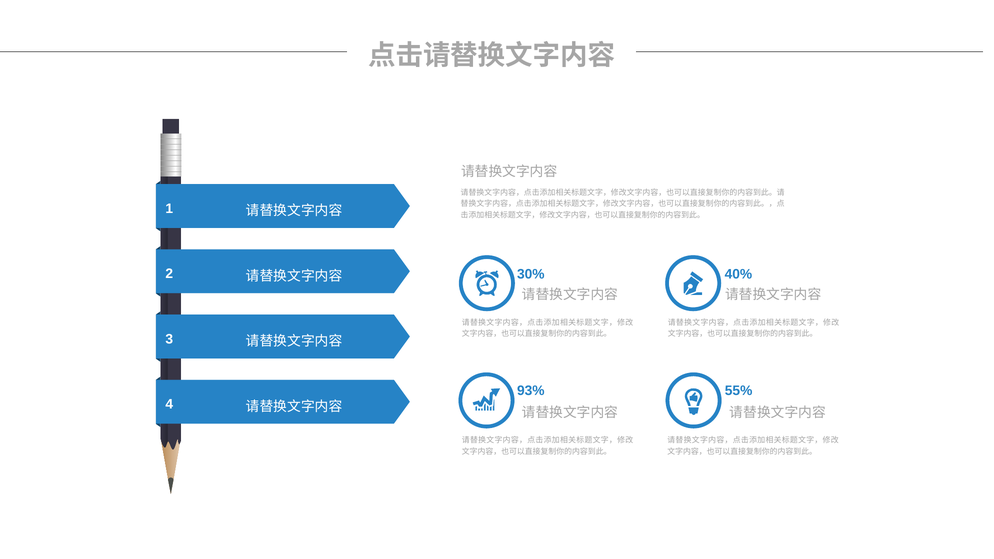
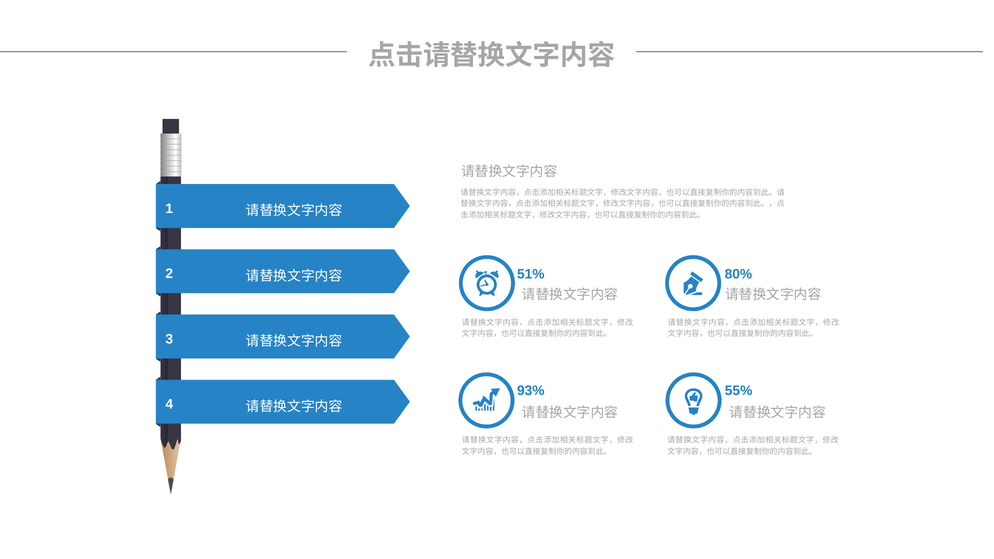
30%: 30% -> 51% (531, 274)
40%: 40% -> 80% (738, 274)
